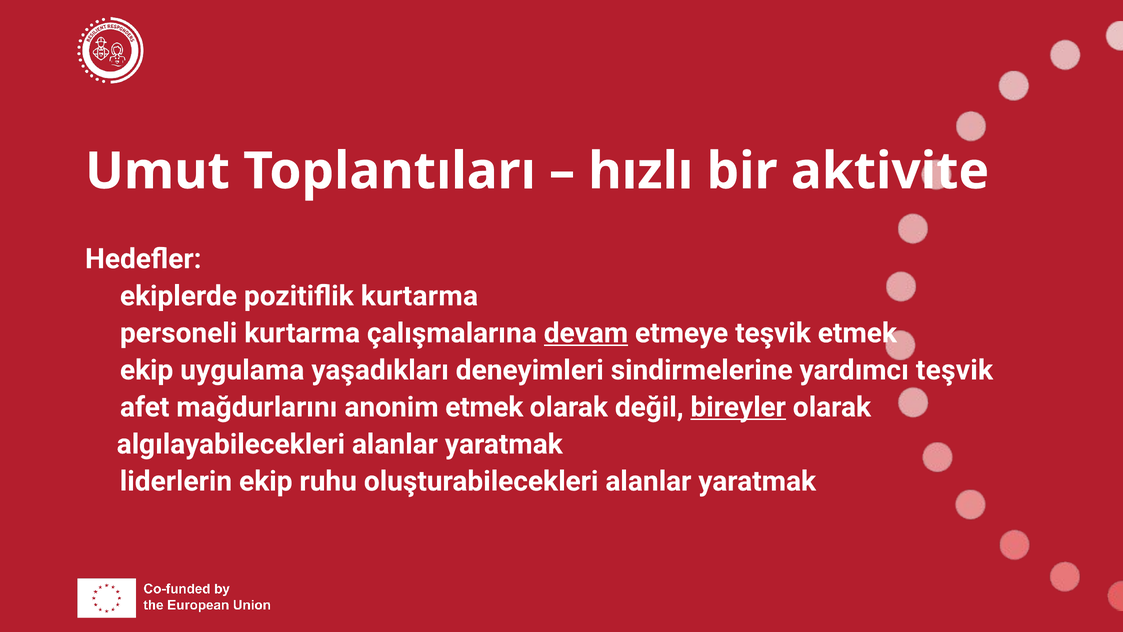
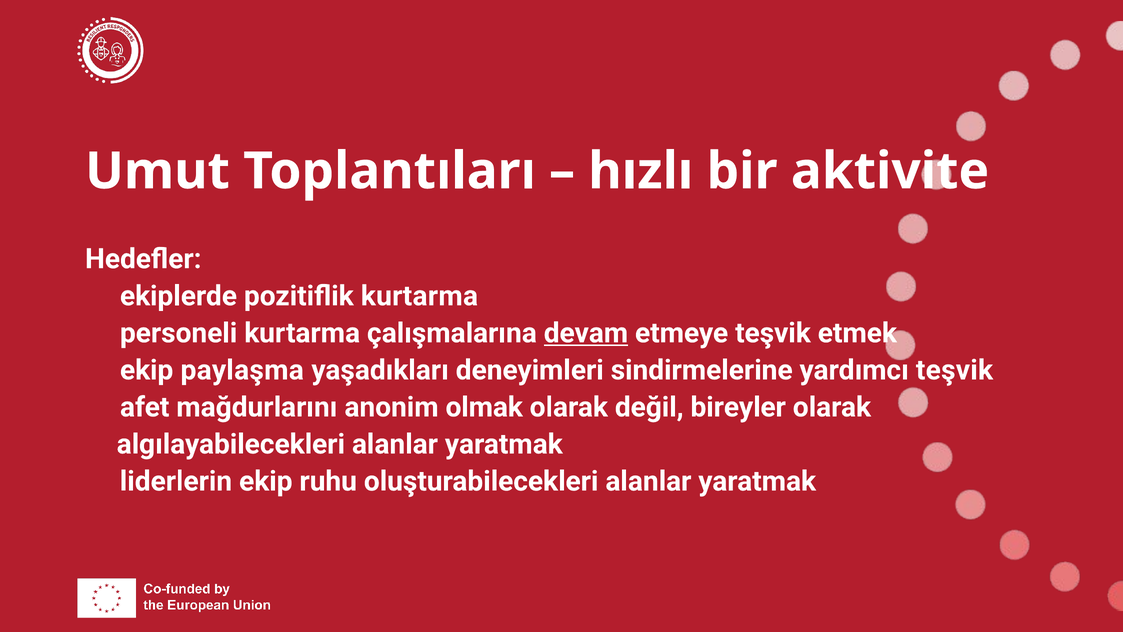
uygulama: uygulama -> paylaşma (242, 370)
anonim etmek: etmek -> olmak (484, 407)
bireyler underline: present -> none (738, 407)
